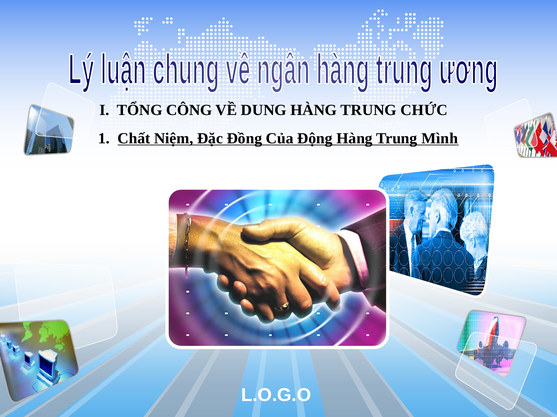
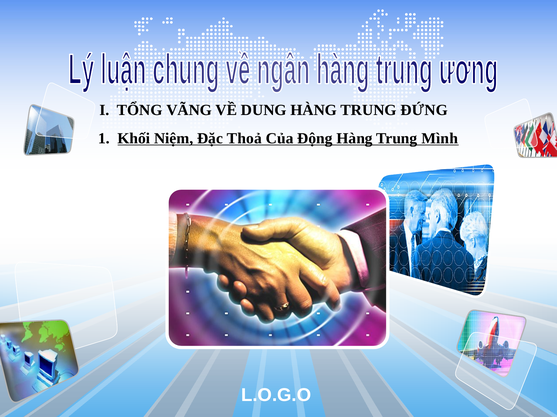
CÔNG: CÔNG -> VÃNG (189, 110)
CHỨC: CHỨC -> ĐỨNG (424, 110)
Chất: Chất -> Khối (134, 138)
Đồng: Đồng -> Thoả (244, 138)
